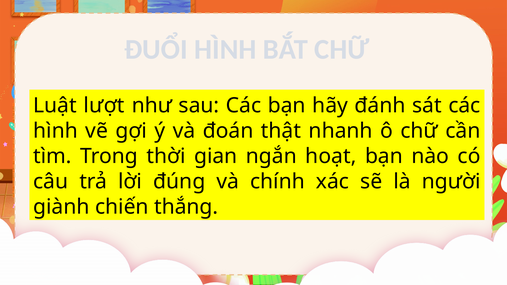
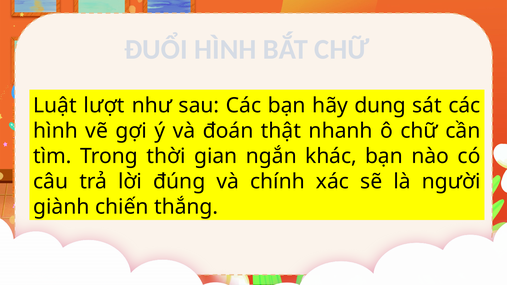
đánh: đánh -> dung (380, 106)
hoạt: hoạt -> khác (331, 156)
